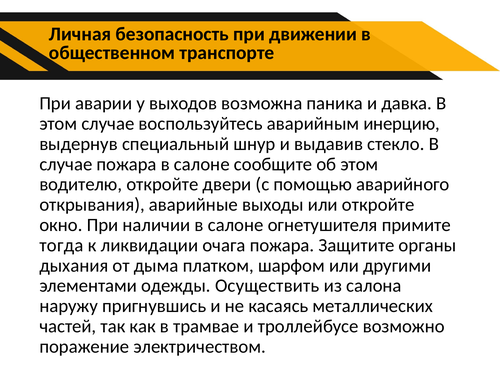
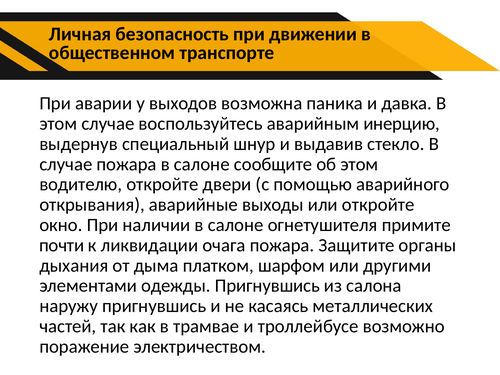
тогда: тогда -> почти (62, 245)
одежды Осуществить: Осуществить -> Пригнувшись (267, 286)
